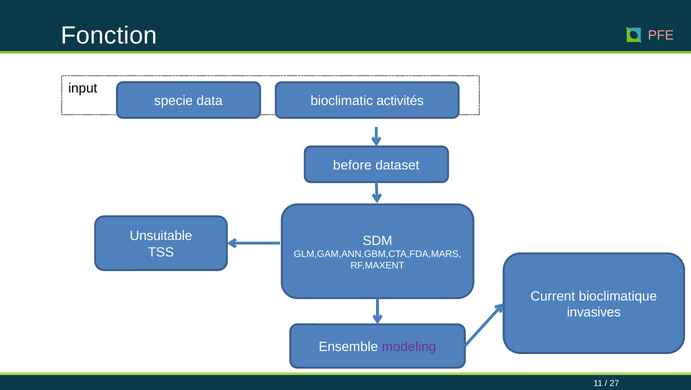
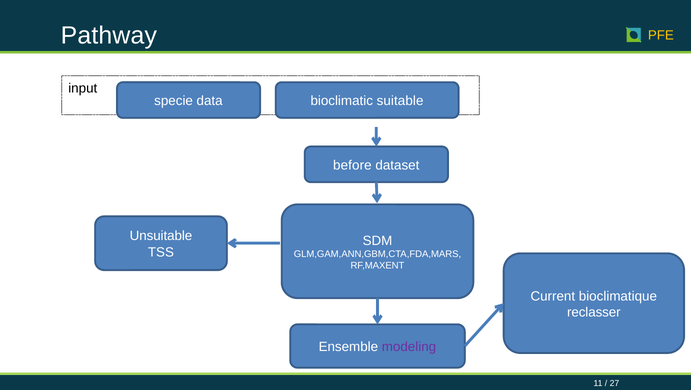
Fonction: Fonction -> Pathway (109, 35)
PFE colour: pink -> yellow (661, 35)
activités: activités -> suitable (400, 101)
invasives: invasives -> reclasser (594, 312)
